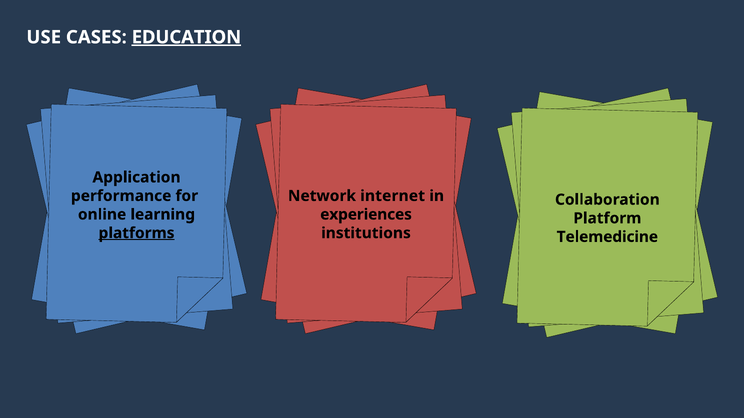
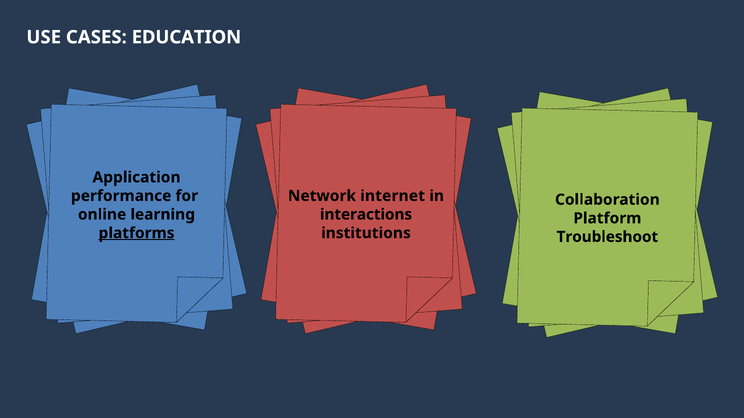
EDUCATION underline: present -> none (186, 37)
experiences: experiences -> interactions (366, 215)
Telemedicine: Telemedicine -> Troubleshoot (607, 237)
